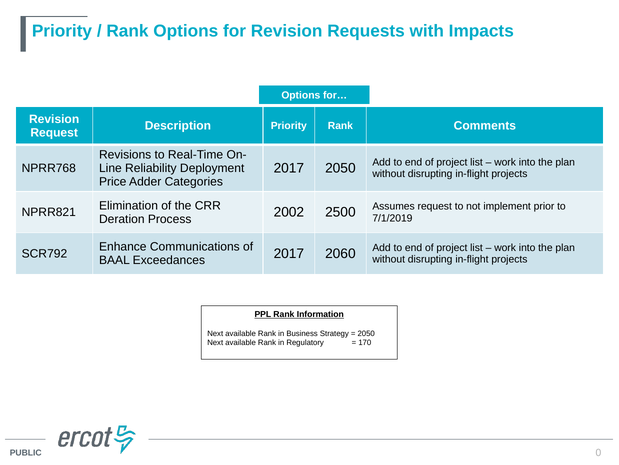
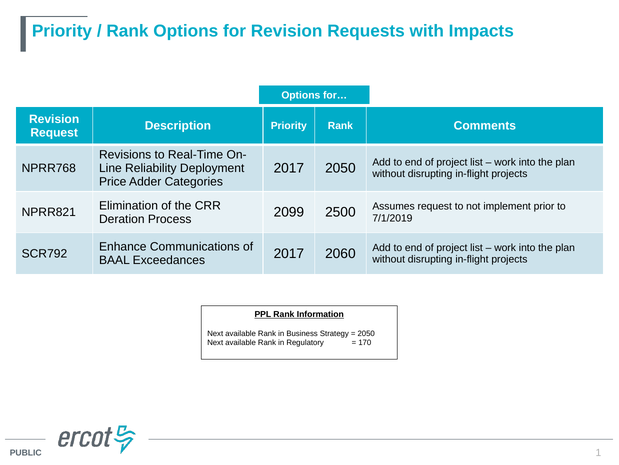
2002: 2002 -> 2099 (289, 212)
0: 0 -> 1 (598, 452)
